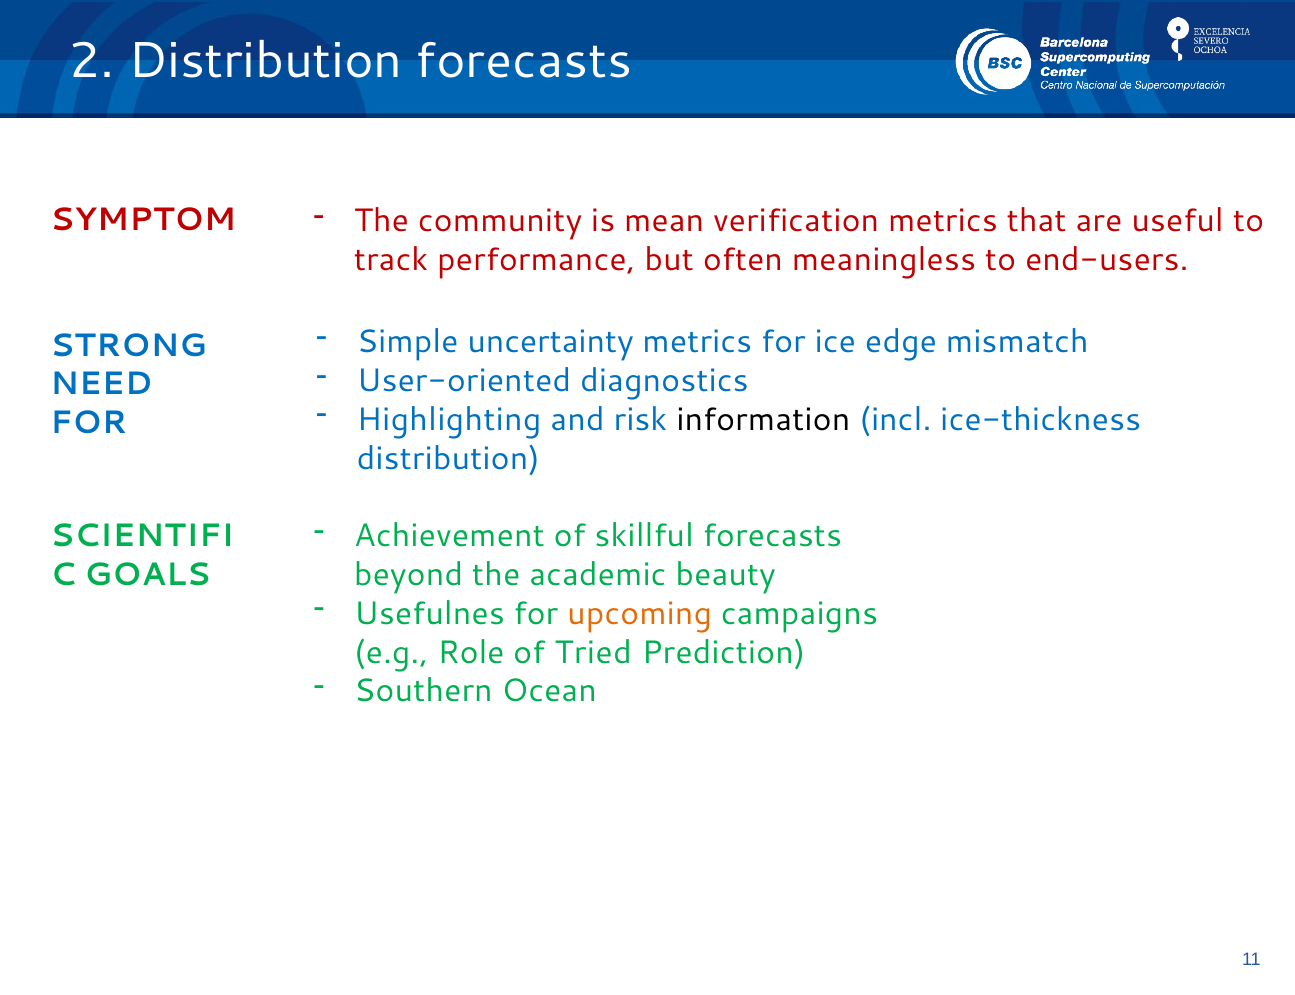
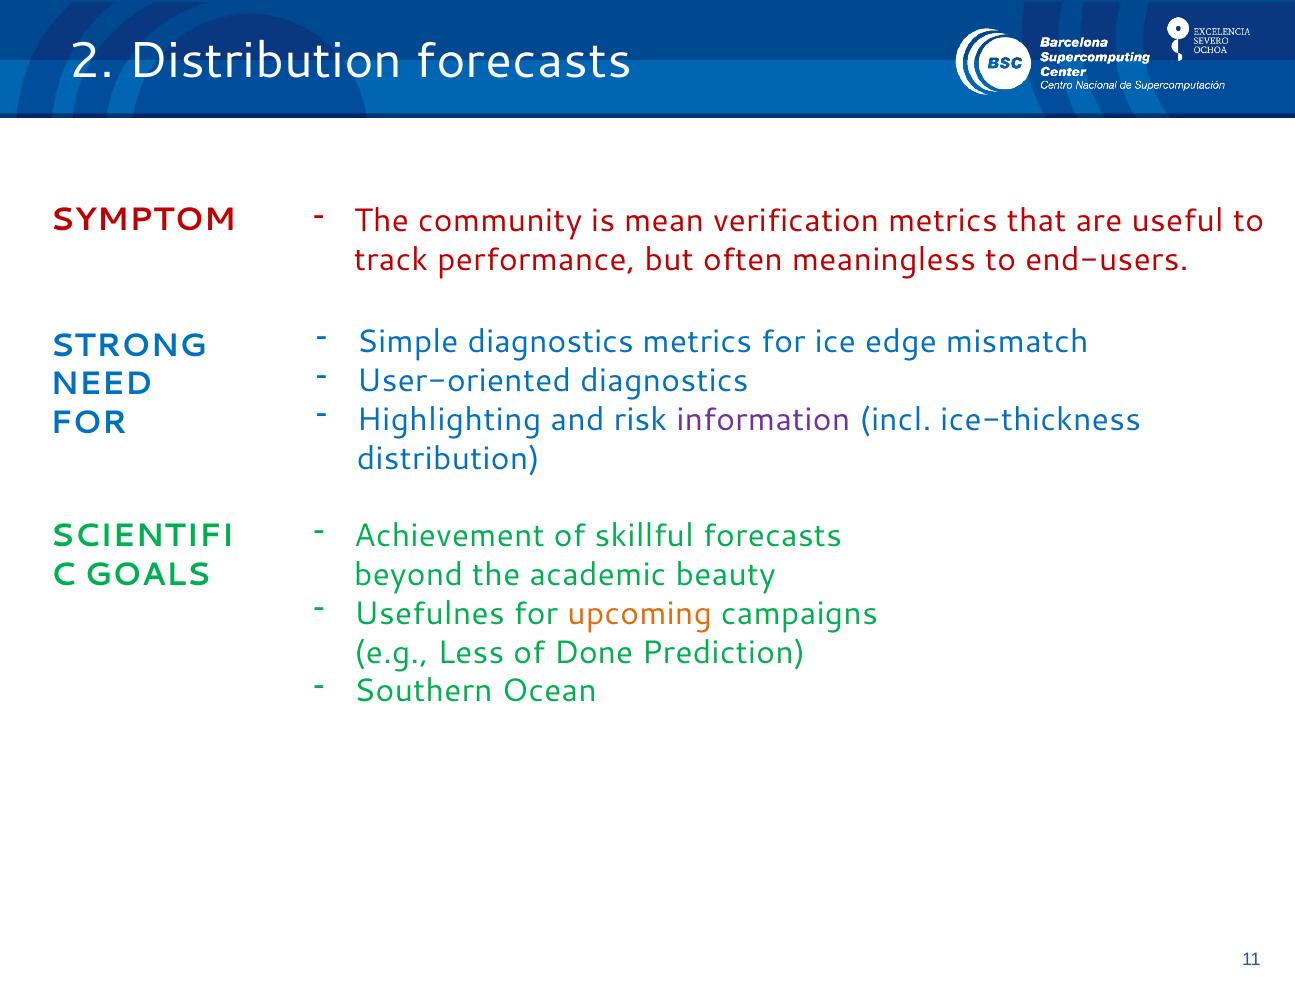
Simple uncertainty: uncertainty -> diagnostics (551, 342)
information colour: black -> purple (763, 419)
Role: Role -> Less (471, 652)
Tried: Tried -> Done (594, 652)
